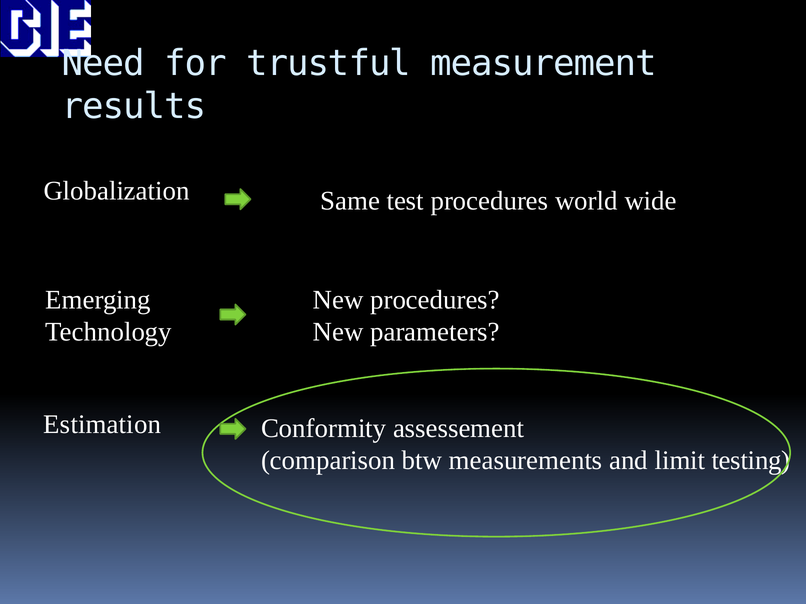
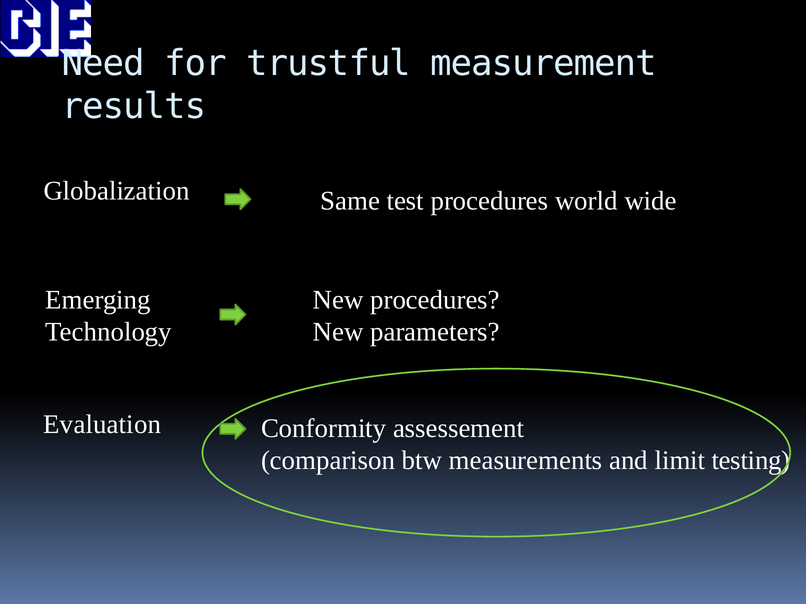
Estimation: Estimation -> Evaluation (102, 425)
